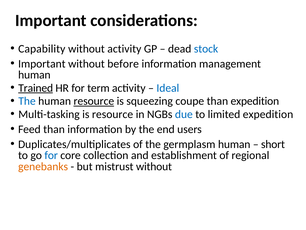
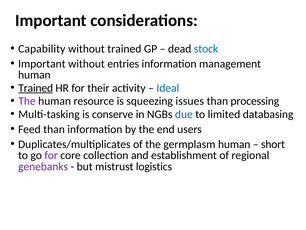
without activity: activity -> trained (124, 49)
before: before -> entries (123, 64)
term: term -> their (98, 88)
The colour: blue -> purple (27, 101)
resource underline: present -> none (94, 101)
coupe: coupe -> issues (190, 101)
than expedition: expedition -> processing (255, 101)
is resource: resource -> conserve (113, 114)
limited expedition: expedition -> databasing (268, 114)
for colour: blue -> purple (51, 155)
genebanks colour: orange -> purple (43, 166)
mistrust without: without -> logistics (154, 166)
